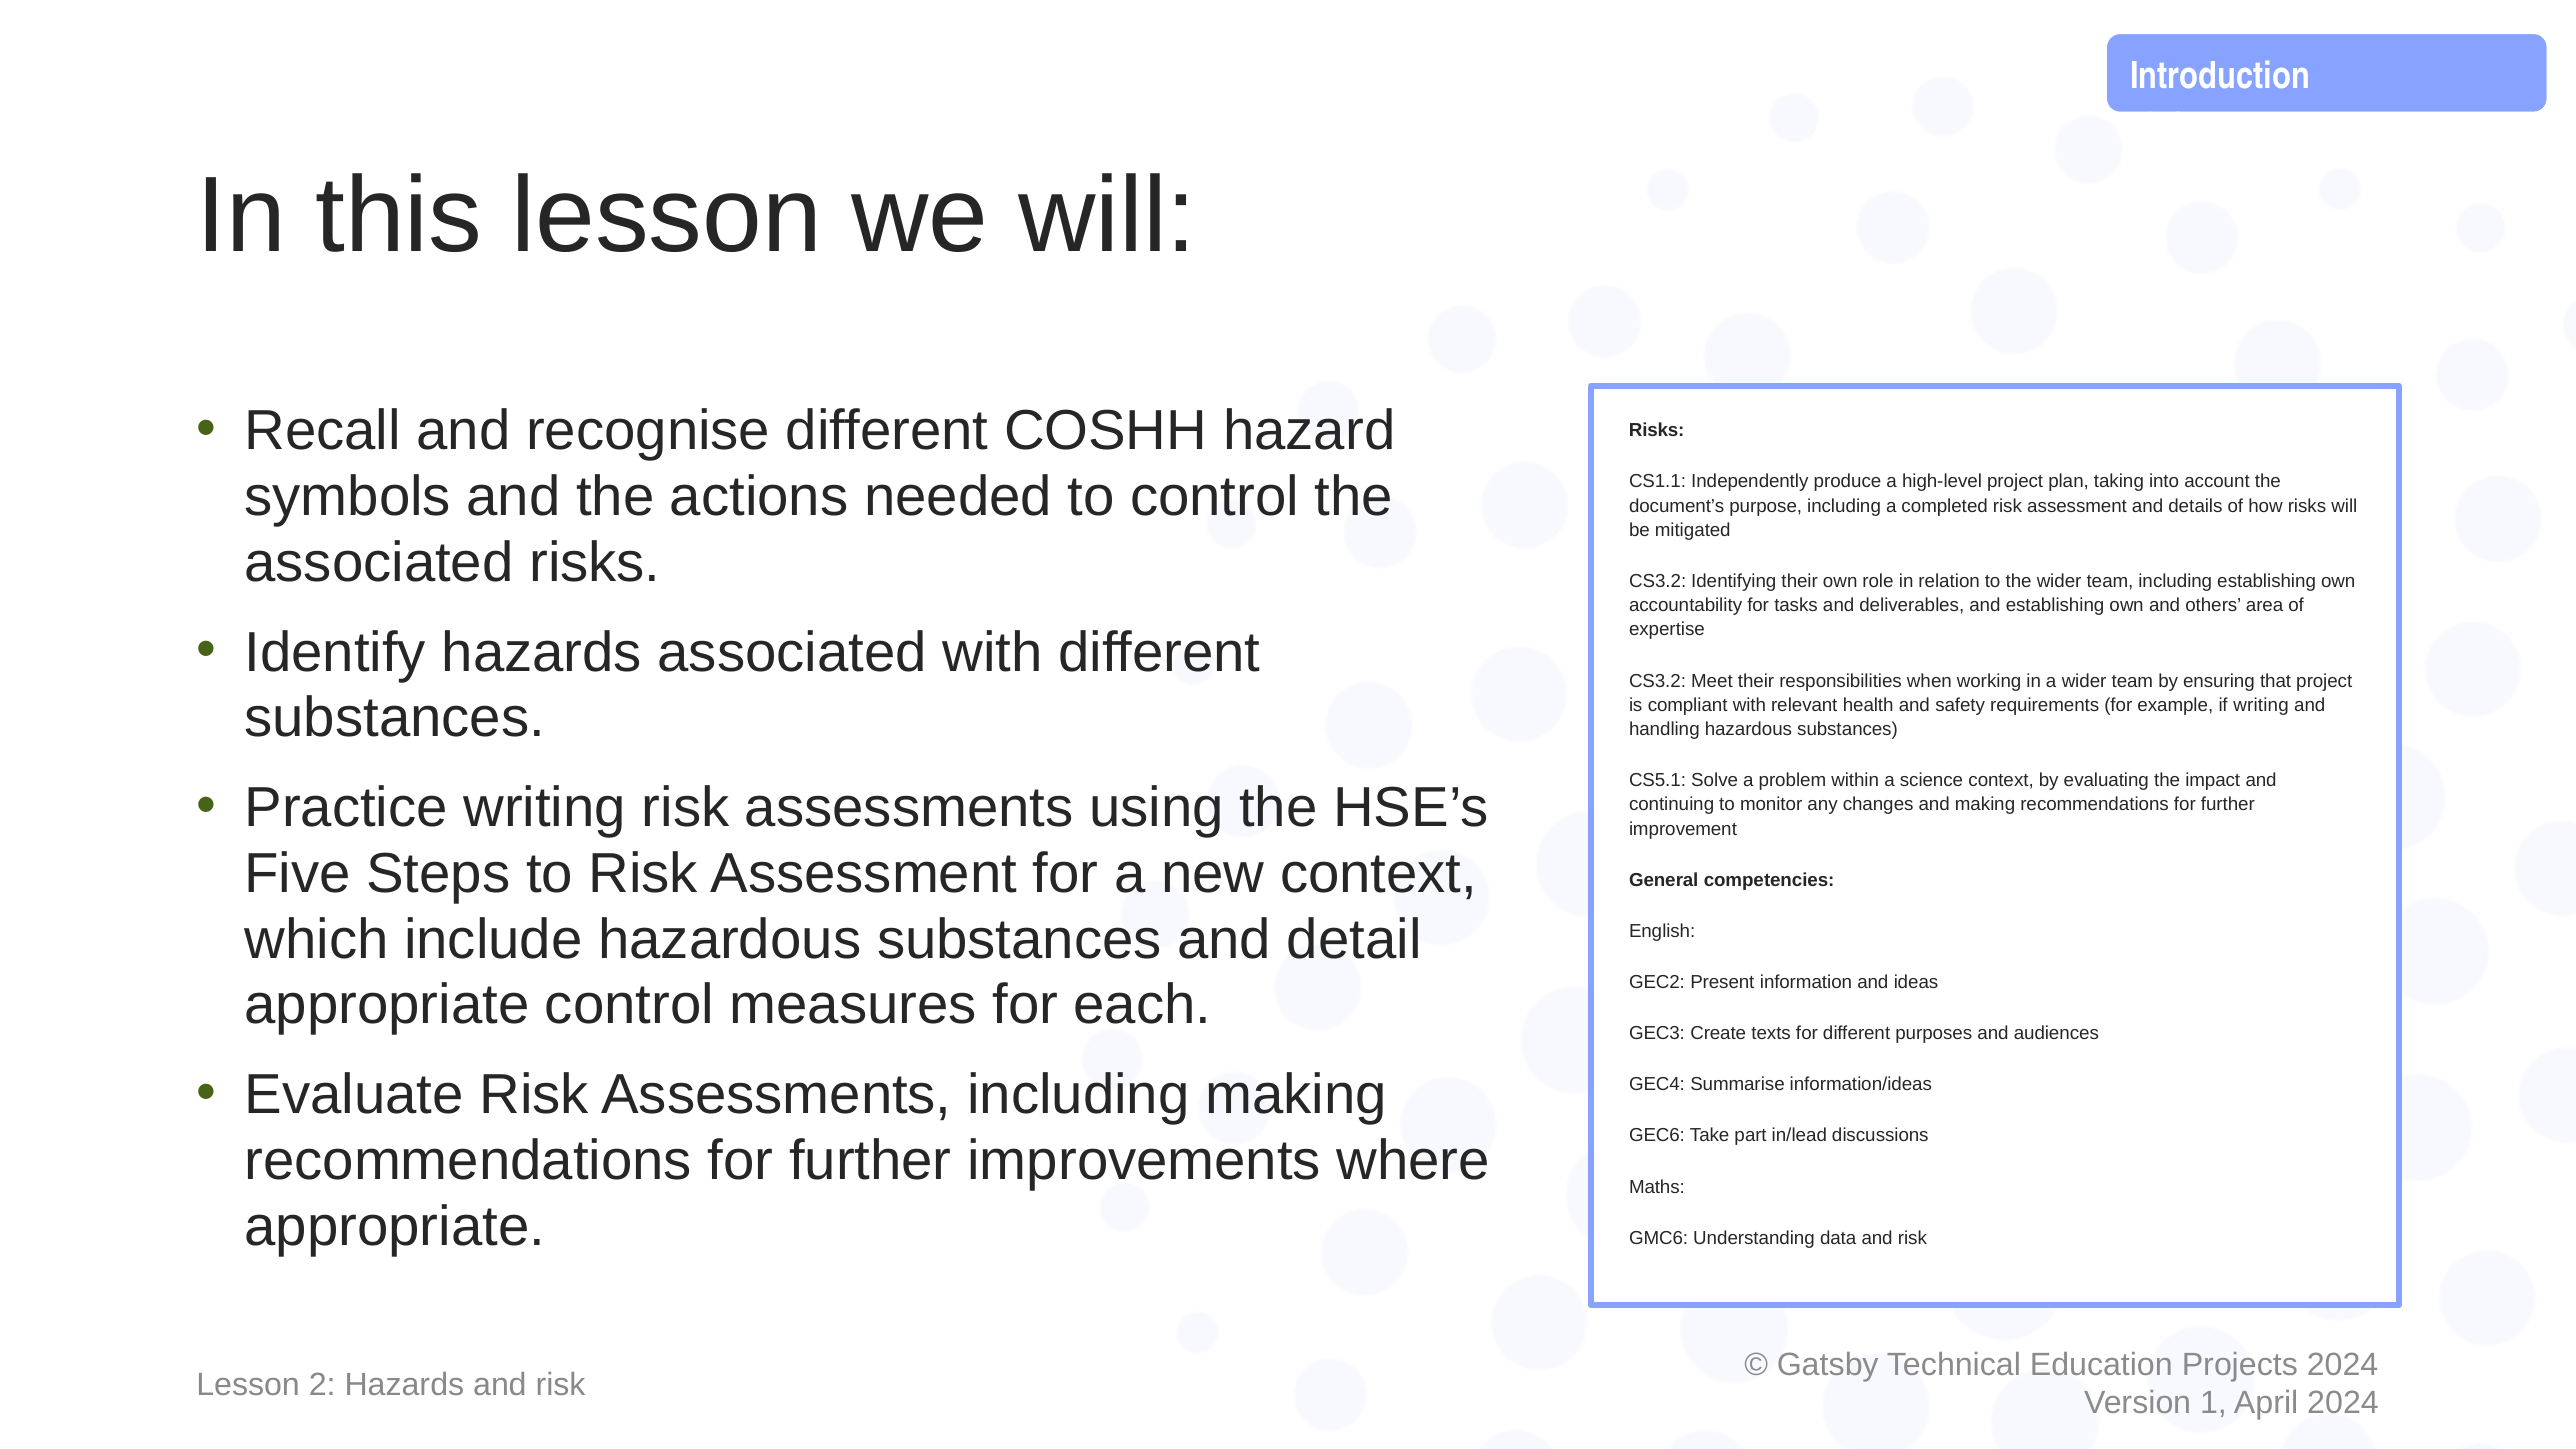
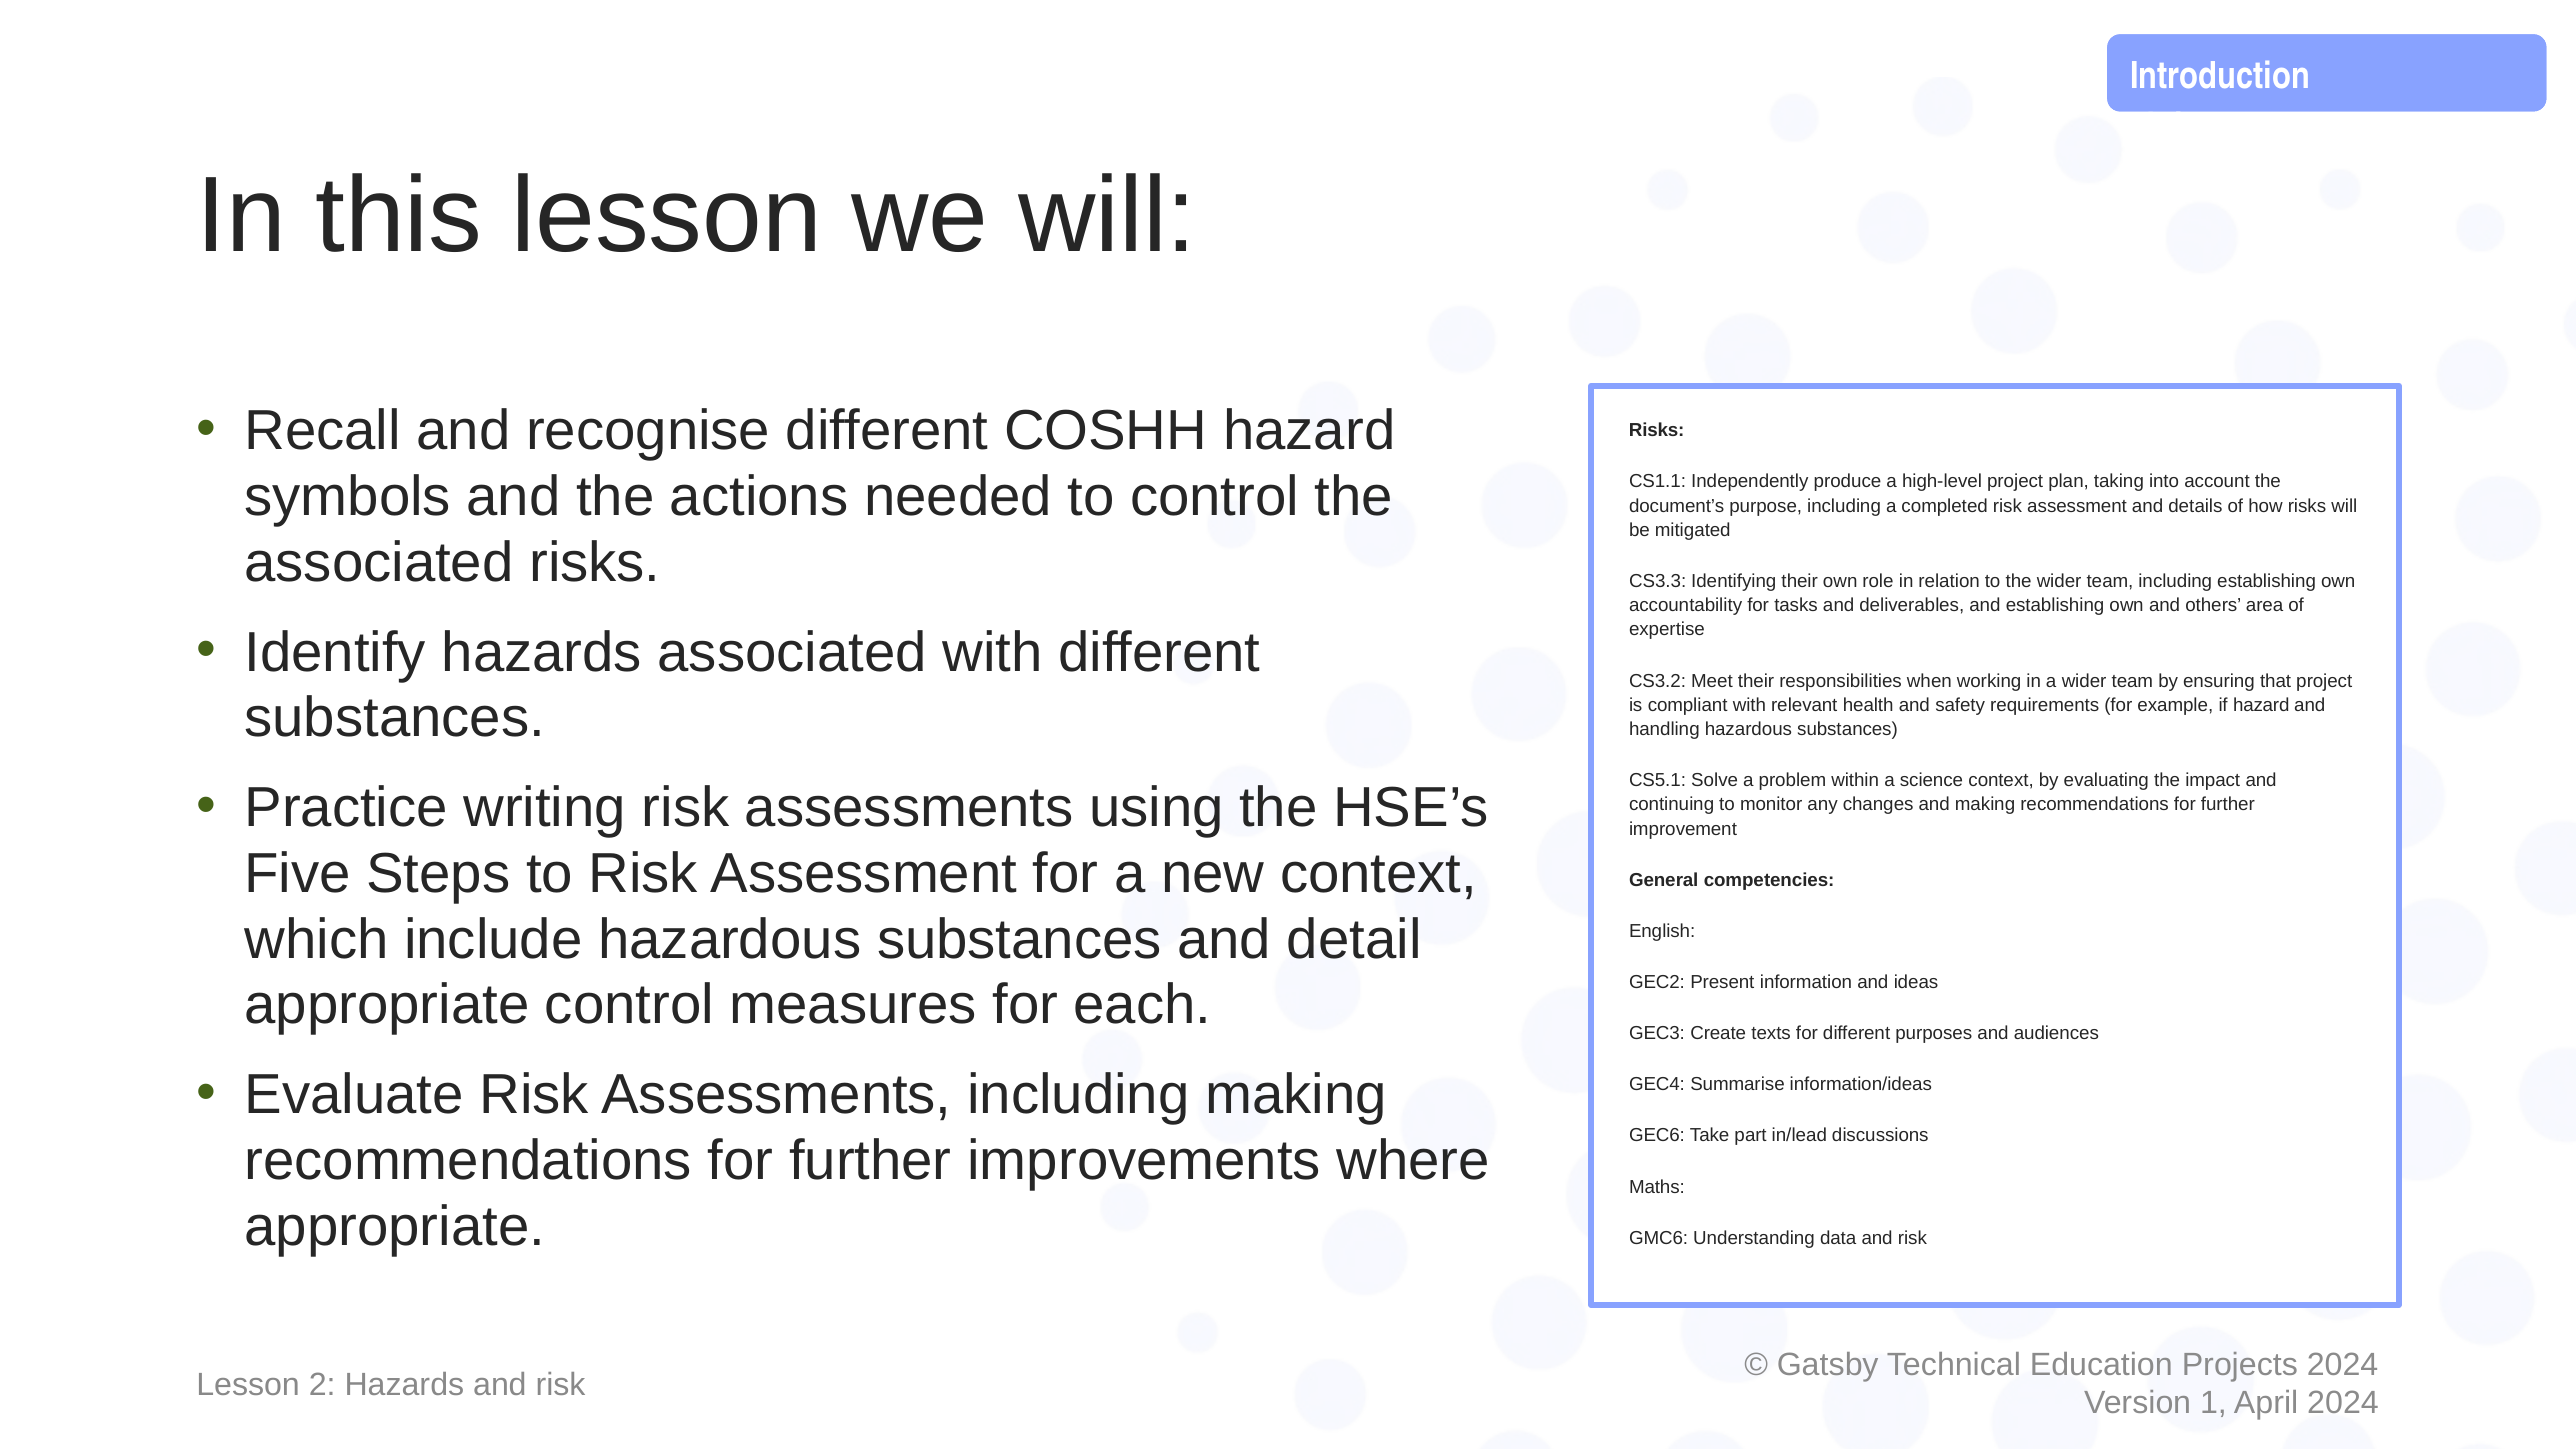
CS3.2: CS3.2 -> CS3.3 (1658, 581)
if writing: writing -> hazard (2261, 705)
